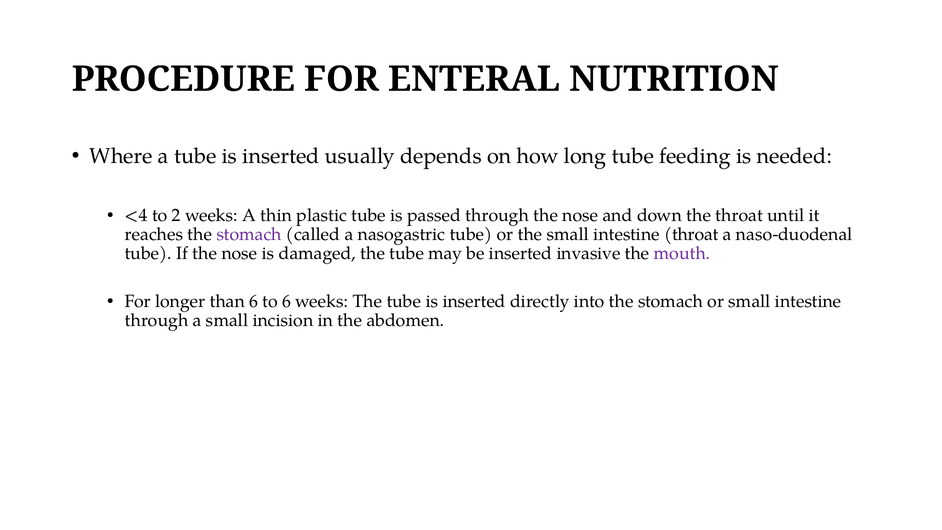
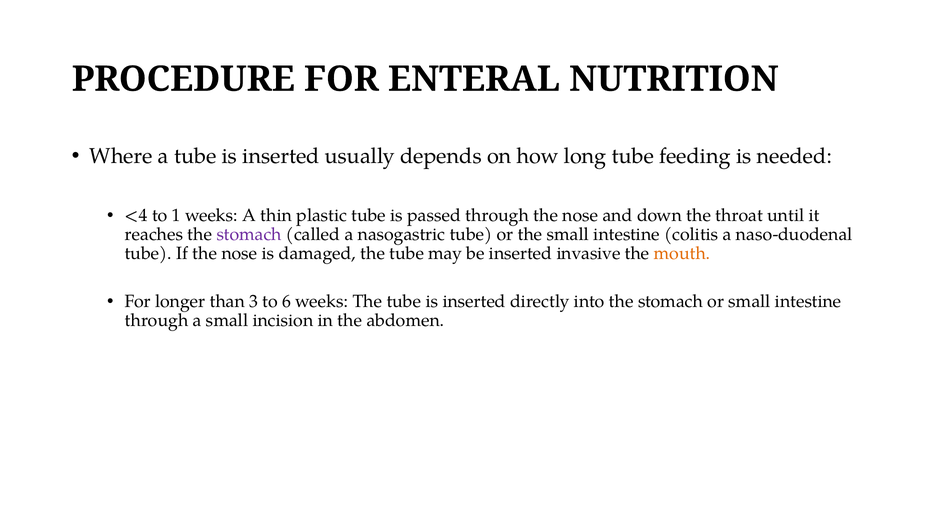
2: 2 -> 1 (176, 215)
intestine throat: throat -> colitis (691, 234)
mouth colour: purple -> orange (682, 253)
than 6: 6 -> 3 (254, 301)
